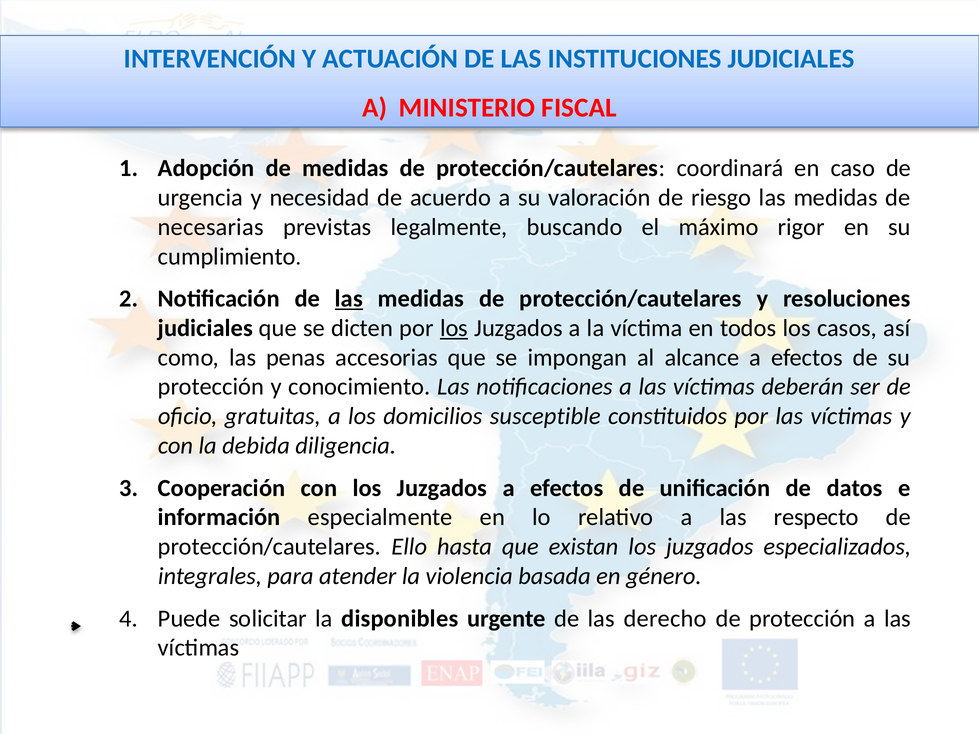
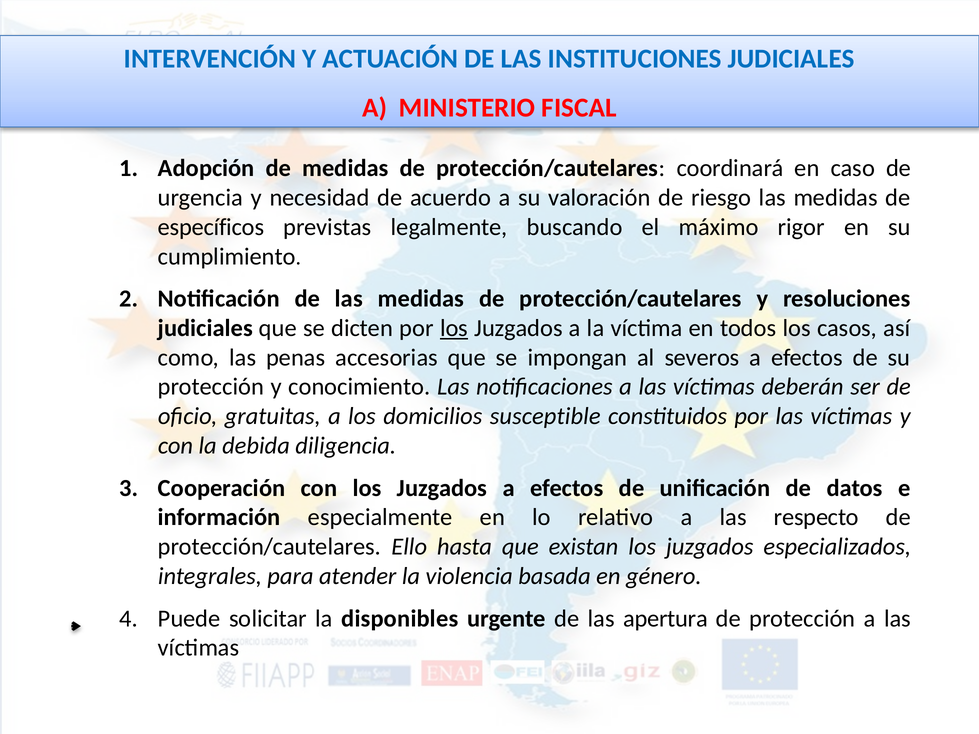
necesarias: necesarias -> específicos (211, 227)
las underline: present -> none (349, 299)
alcance: alcance -> severos (702, 358)
derecho: derecho -> apertura (665, 619)
